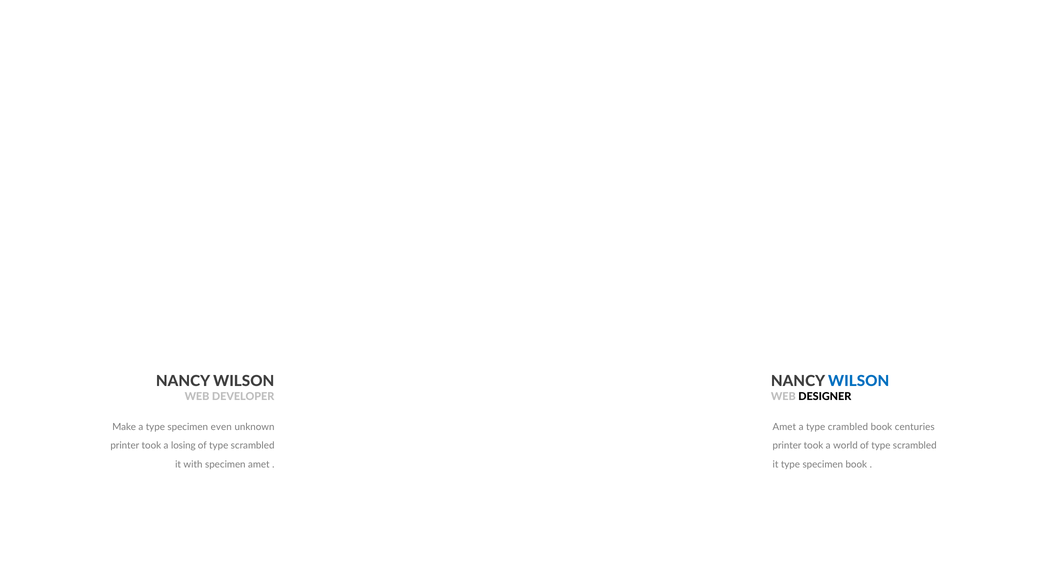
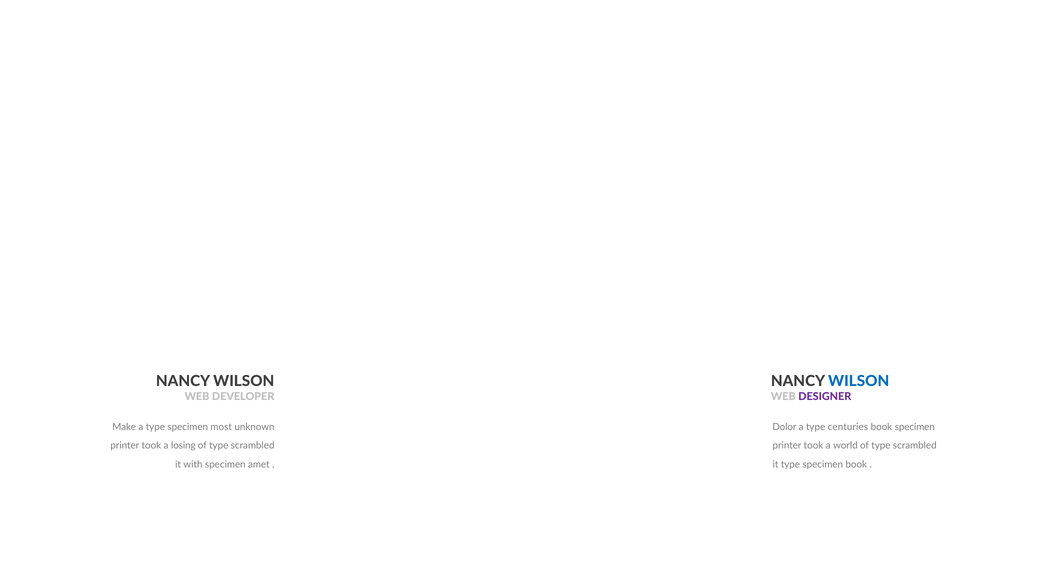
DESIGNER colour: black -> purple (825, 397)
even: even -> most (221, 427)
Amet: Amet -> Dolor (784, 427)
crambled: crambled -> centuries (848, 427)
book centuries: centuries -> specimen (915, 427)
